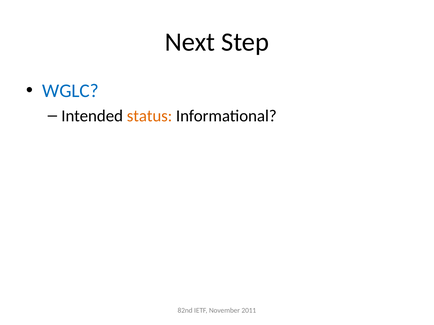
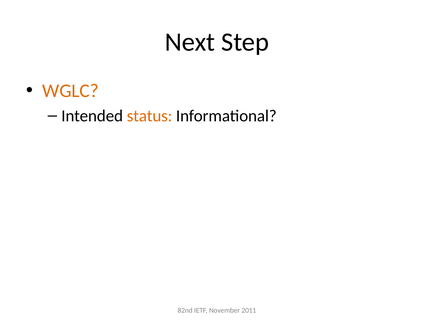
WGLC colour: blue -> orange (70, 91)
